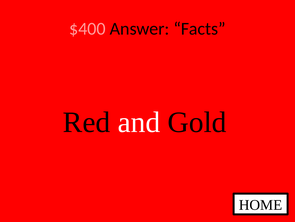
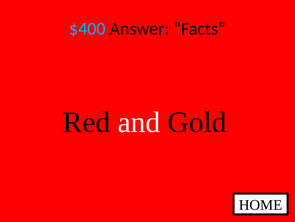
$400 colour: pink -> light blue (87, 29)
